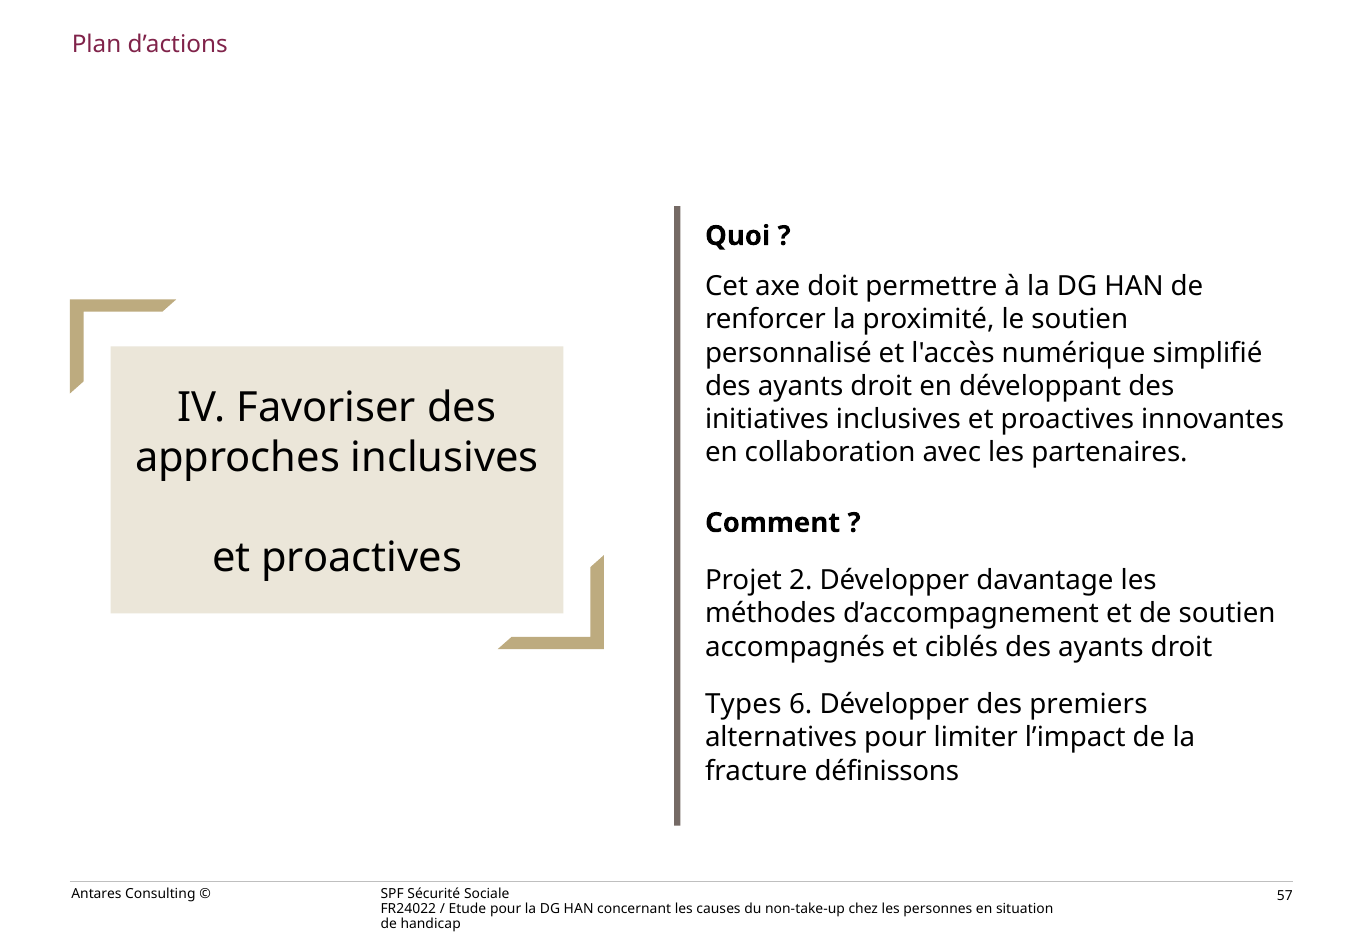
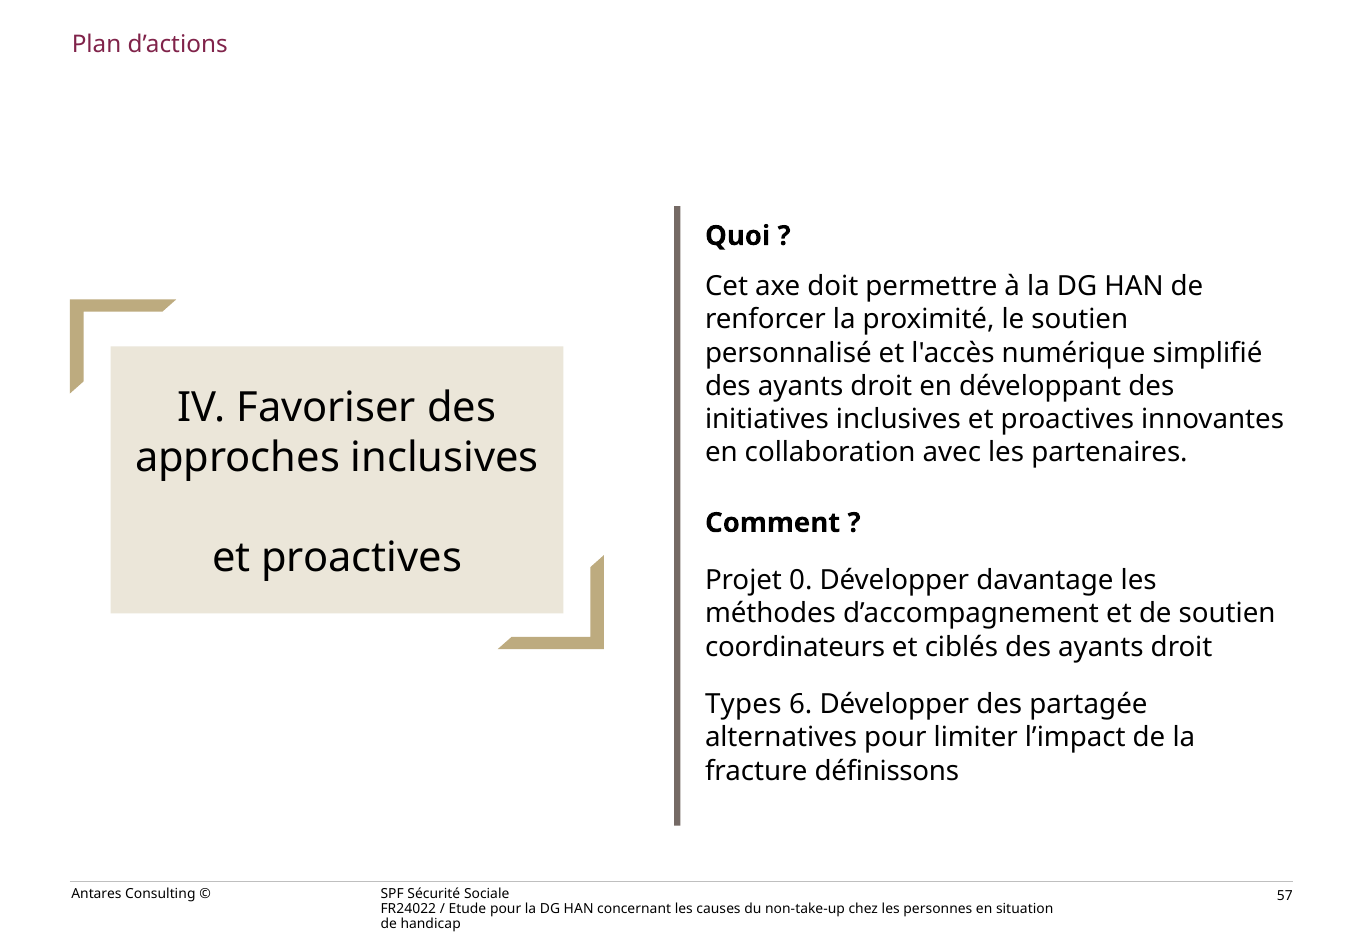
2: 2 -> 0 (801, 580)
accompagnés: accompagnés -> coordinateurs (795, 647)
premiers: premiers -> partagée (1088, 704)
